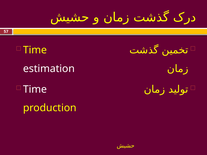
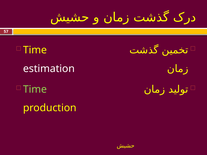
Time colour: white -> light green (35, 89)
